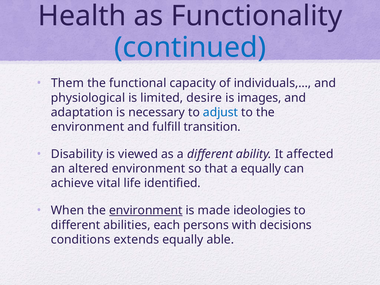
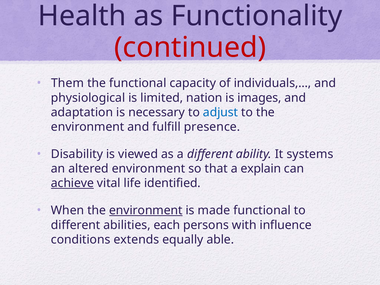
continued colour: blue -> red (190, 48)
desire: desire -> nation (204, 98)
transition: transition -> presence (212, 127)
affected: affected -> systems (310, 154)
a equally: equally -> explain (261, 169)
achieve underline: none -> present (72, 183)
made ideologies: ideologies -> functional (262, 210)
decisions: decisions -> influence (286, 225)
